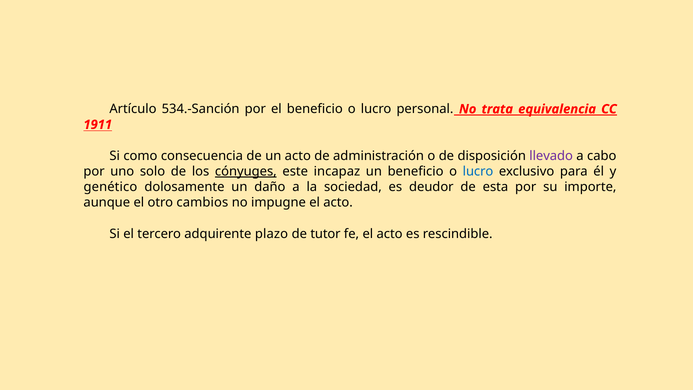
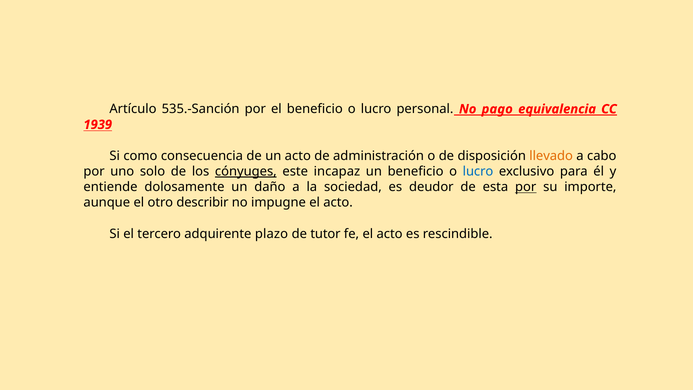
534.-Sanción: 534.-Sanción -> 535.-Sanción (201, 109)
trata: trata -> pago (497, 109)
1911: 1911 -> 1939 (98, 125)
llevado colour: purple -> orange (551, 156)
genético: genético -> entiende (110, 187)
por underline: none -> present (526, 187)
cambios: cambios -> describir (202, 203)
